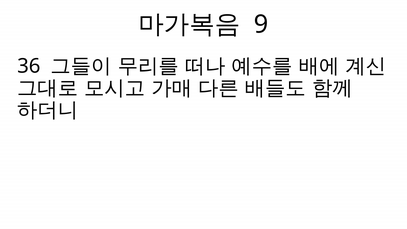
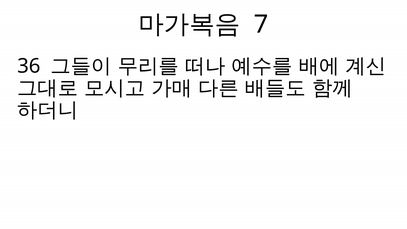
9: 9 -> 7 (261, 25)
